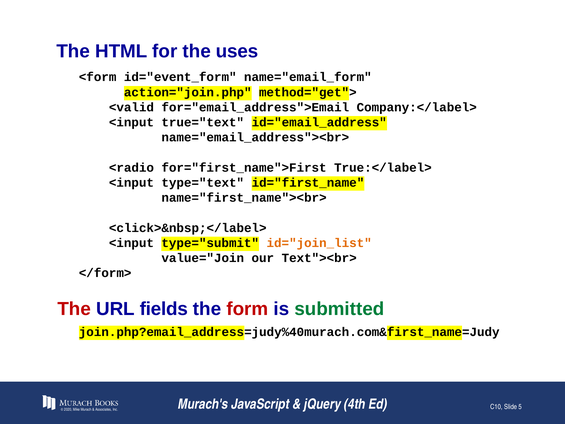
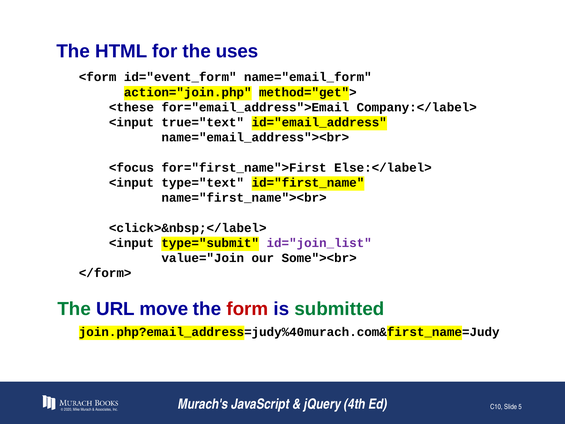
<valid: <valid -> <these (131, 107)
<radio: <radio -> <focus (131, 167)
True:</label>: True:</label> -> Else:</label> (383, 167)
id="join_list colour: orange -> purple (319, 243)
Text"><br>: Text"><br> -> Some"><br> (319, 258)
The colour: red -> green (74, 309)
fields: fields -> move (164, 309)
